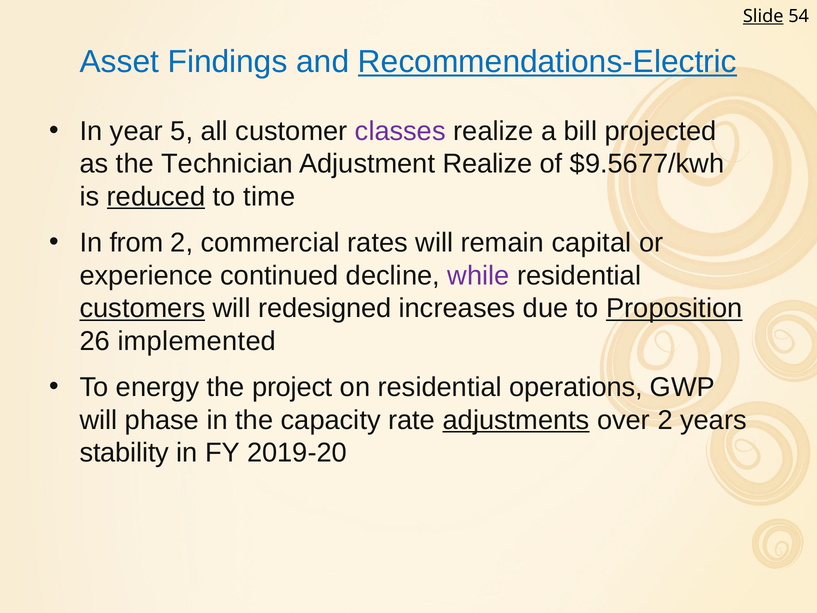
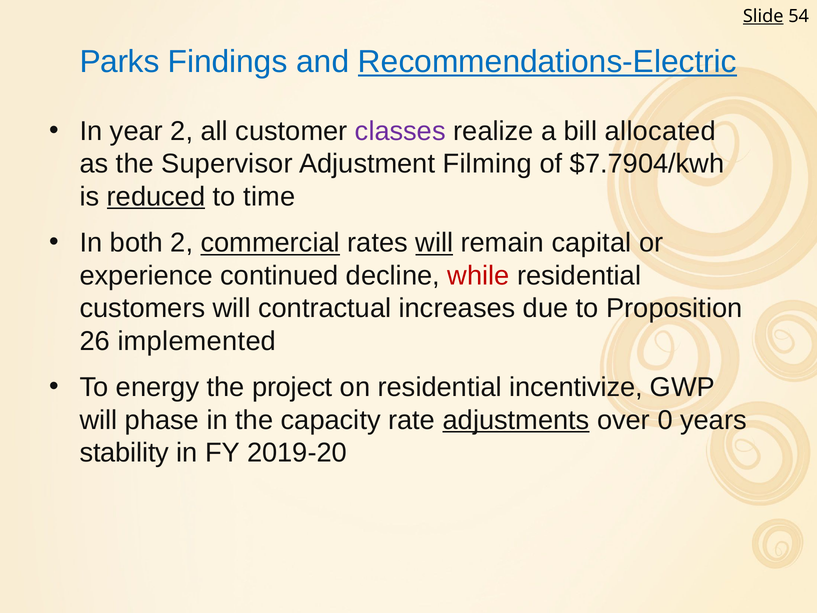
Asset: Asset -> Parks (119, 62)
year 5: 5 -> 2 (182, 131)
projected: projected -> allocated (660, 131)
Technician: Technician -> Supervisor (227, 164)
Adjustment Realize: Realize -> Filming (487, 164)
$9.5677/kwh: $9.5677/kwh -> $7.7904/kwh (647, 164)
from: from -> both (136, 243)
commercial underline: none -> present (270, 243)
will underline: none -> present (434, 243)
while colour: purple -> red (478, 276)
customers underline: present -> none (142, 308)
redesigned: redesigned -> contractual (325, 308)
Proposition underline: present -> none (674, 308)
operations: operations -> incentivize (576, 387)
over 2: 2 -> 0 (665, 420)
